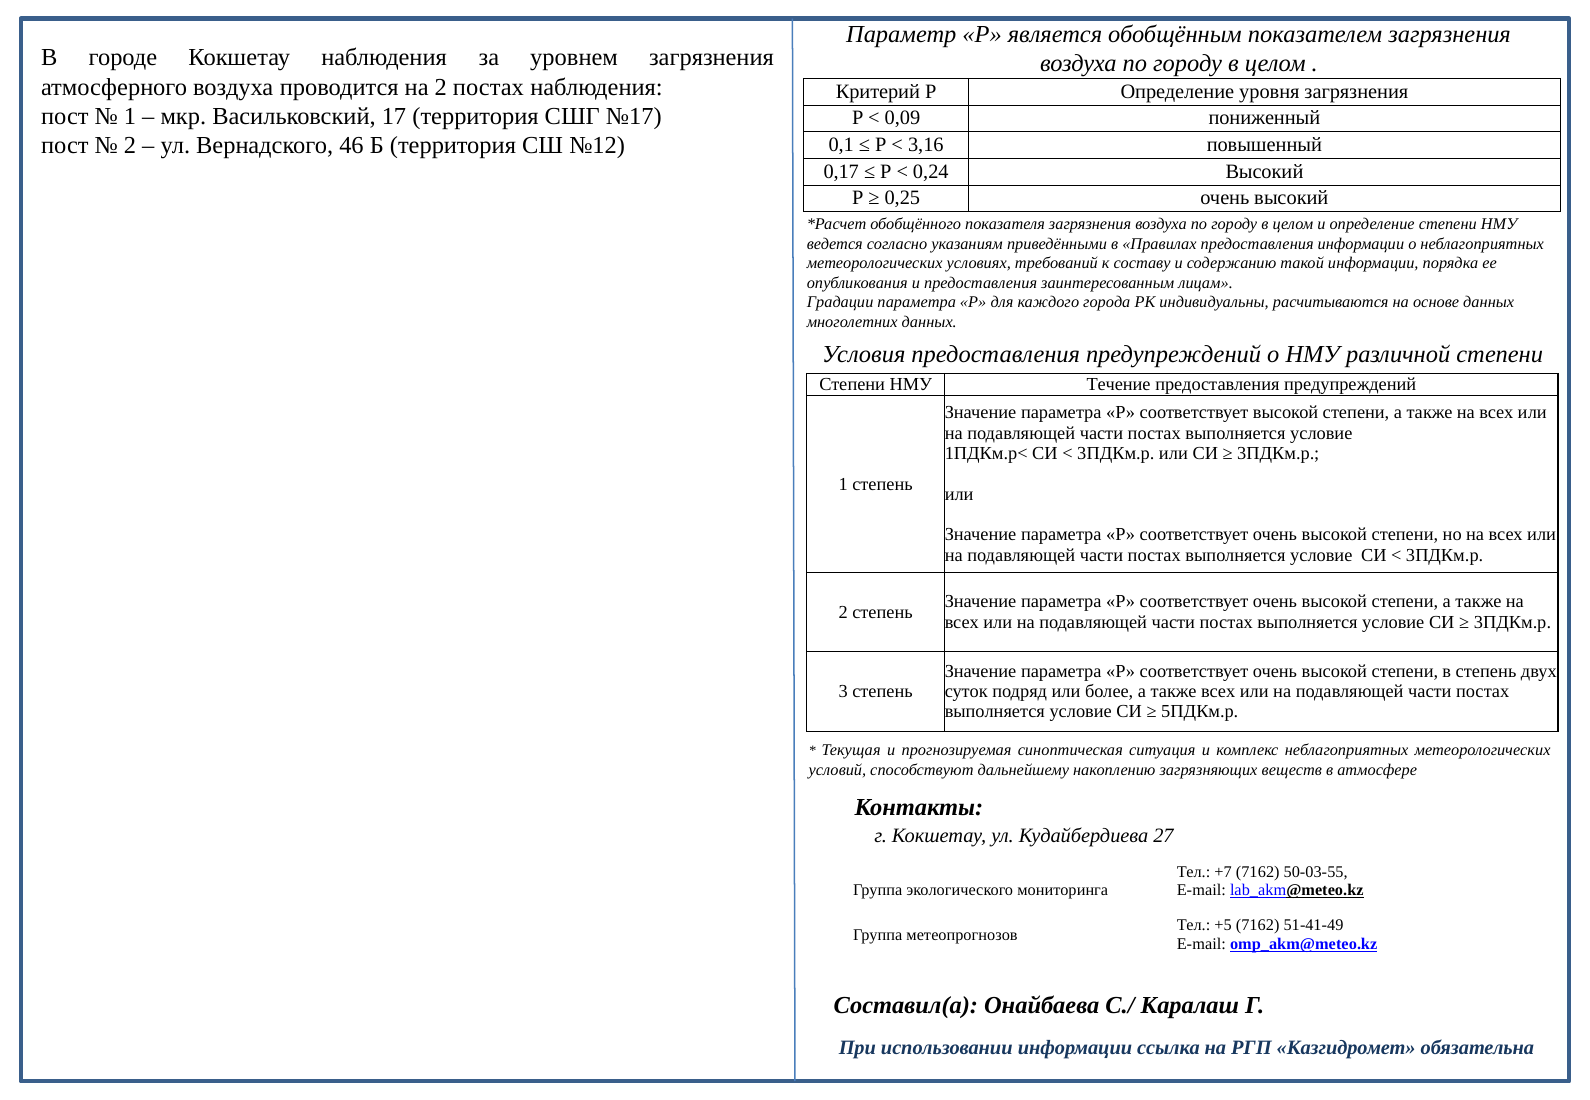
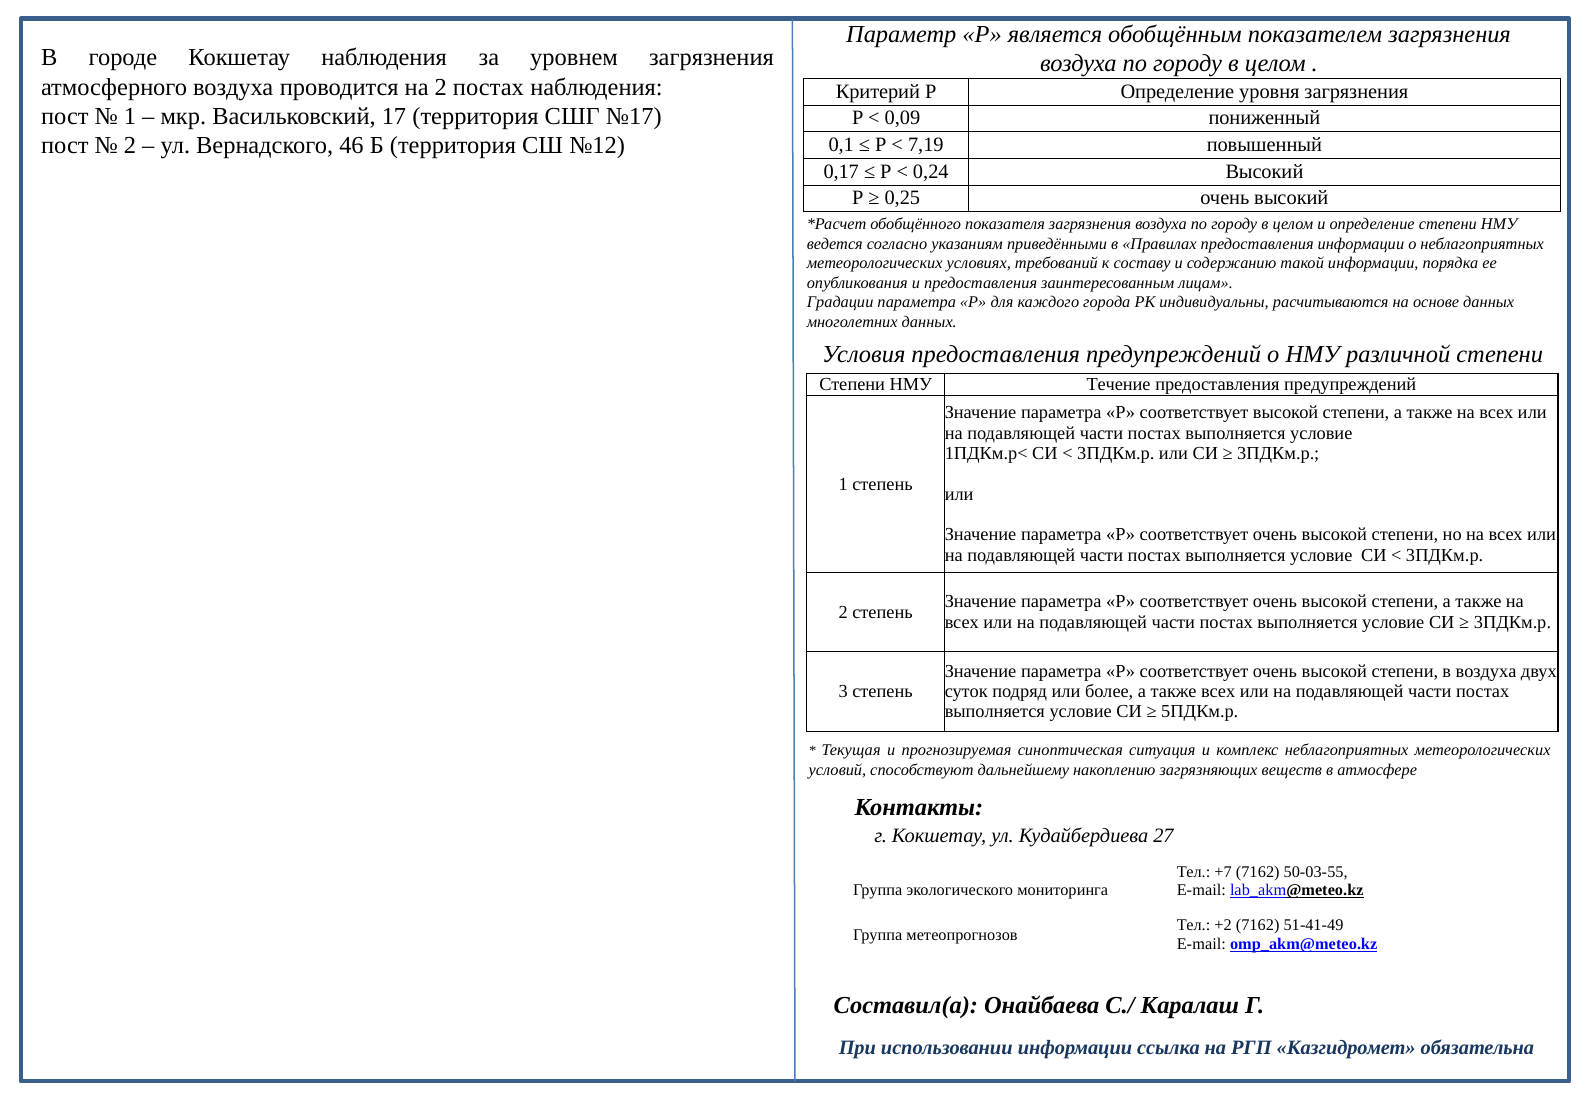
3,16: 3,16 -> 7,19 (926, 145)
в степень: степень -> воздуха (1486, 672)
+5: +5 -> +2 (1223, 926)
